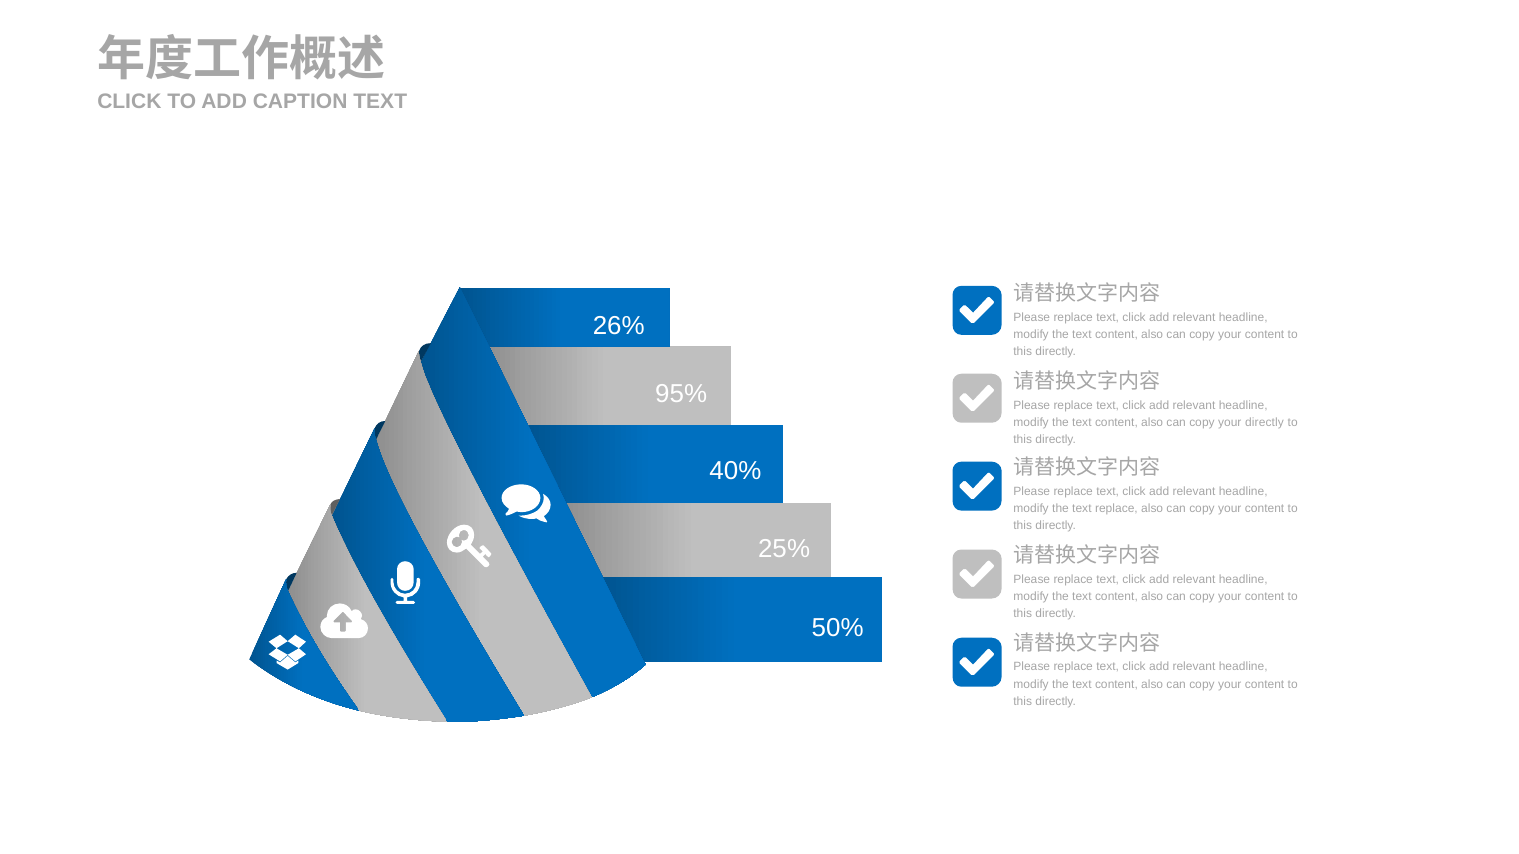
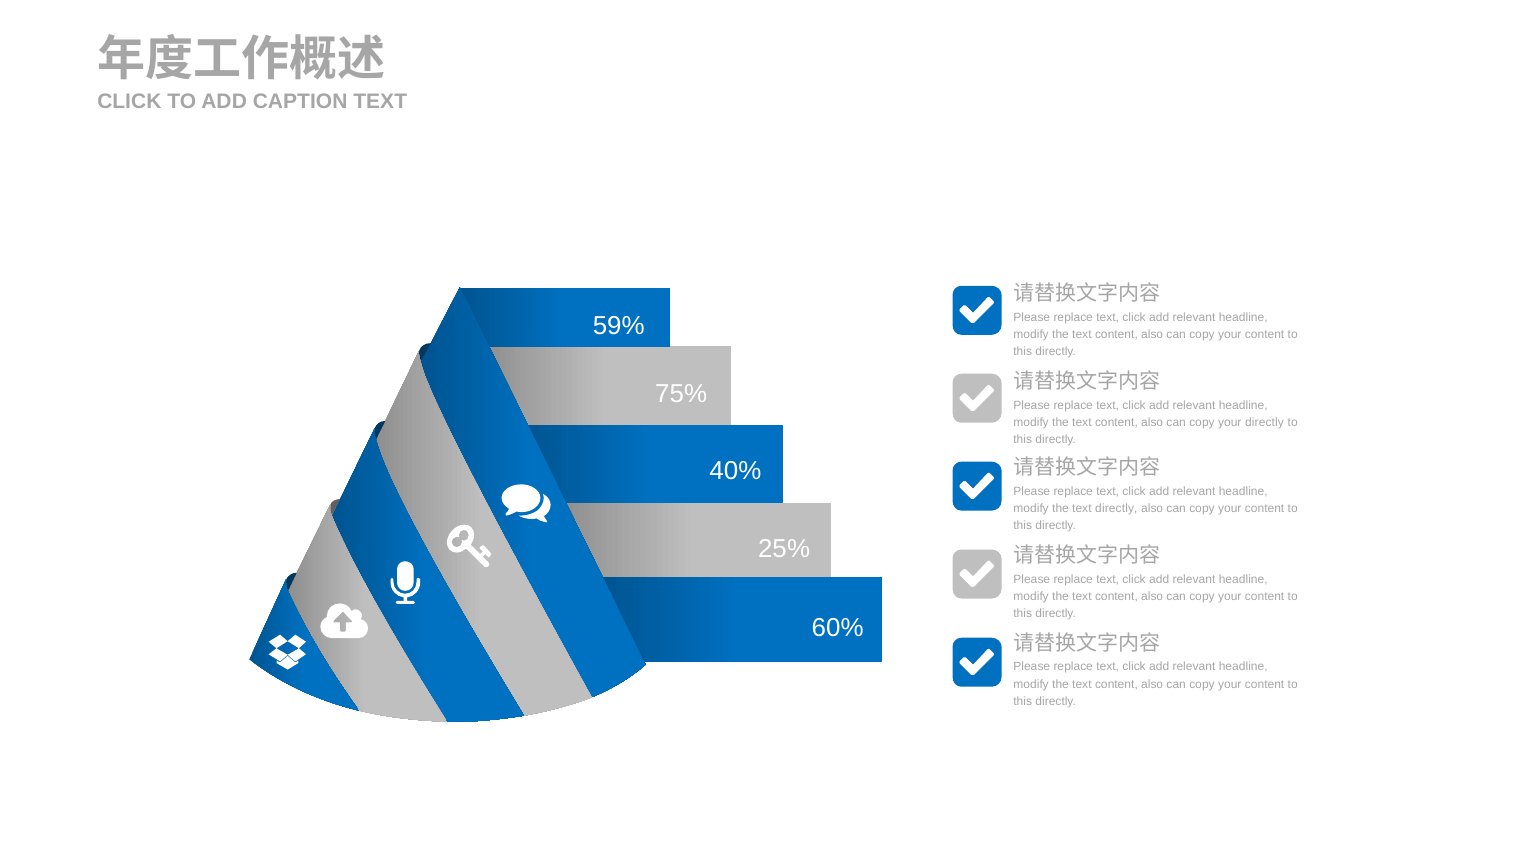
26%: 26% -> 59% (619, 326)
95%: 95% -> 75% (681, 394)
text replace: replace -> directly (1116, 509)
50%: 50% -> 60% (838, 628)
